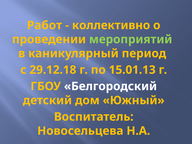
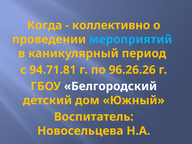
Работ: Работ -> Когда (45, 25)
мероприятий colour: light green -> light blue (131, 39)
29.12.18: 29.12.18 -> 94.71.81 (53, 70)
15.01.13: 15.01.13 -> 96.26.26 (132, 70)
